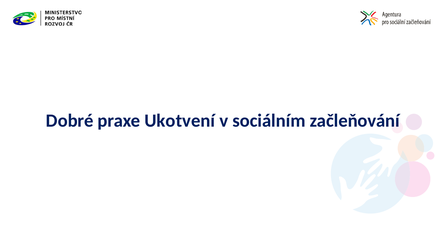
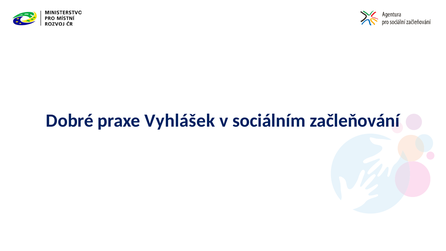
Ukotvení: Ukotvení -> Vyhlášek (180, 121)
